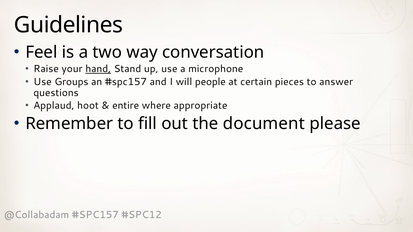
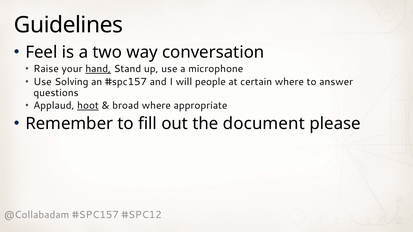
Groups: Groups -> Solving (71, 82)
certain pieces: pieces -> where (289, 82)
hoot underline: none -> present (88, 106)
entire: entire -> broad (126, 106)
